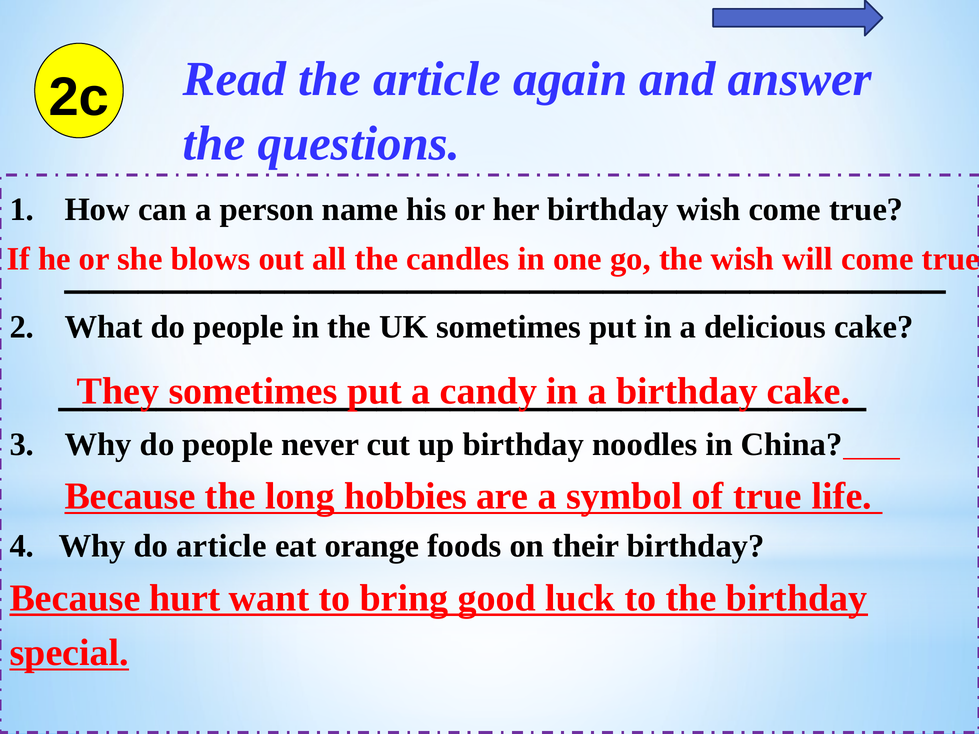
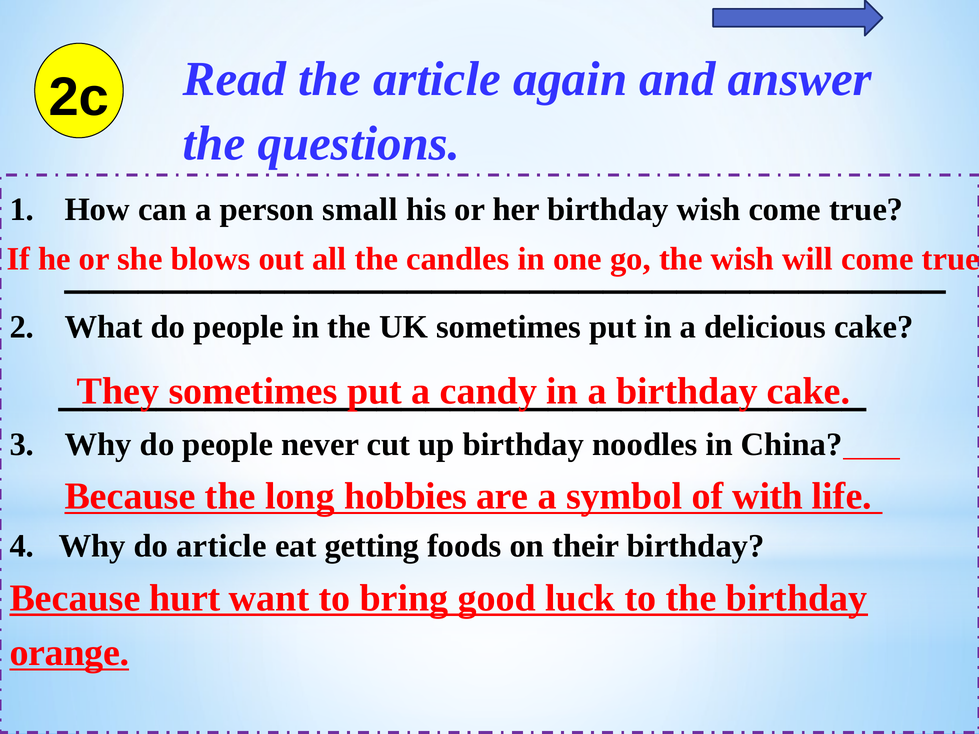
name: name -> small (360, 210)
of true: true -> with (768, 496)
orange: orange -> getting (372, 546)
special: special -> orange (69, 653)
